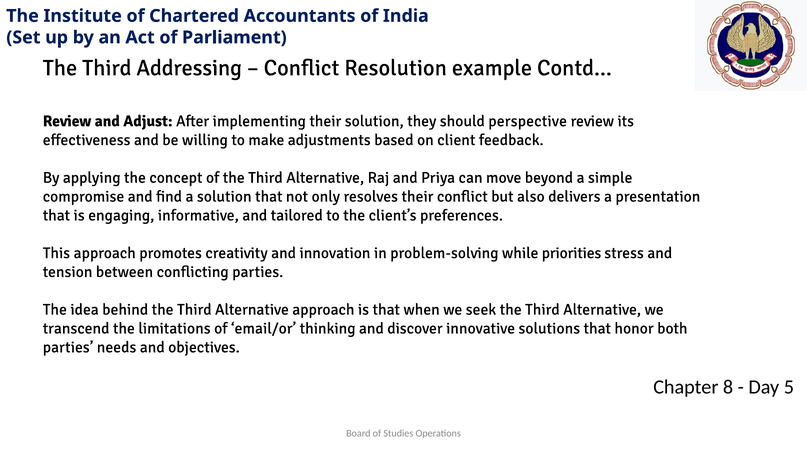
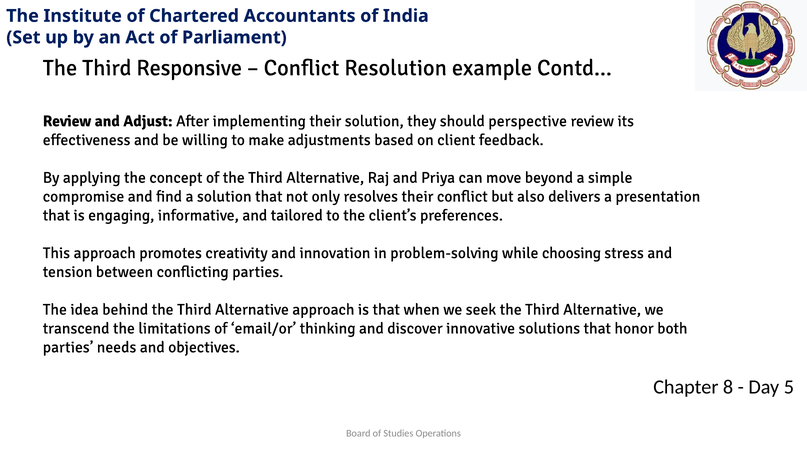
Addressing: Addressing -> Responsive (189, 68)
priorities: priorities -> choosing (572, 253)
